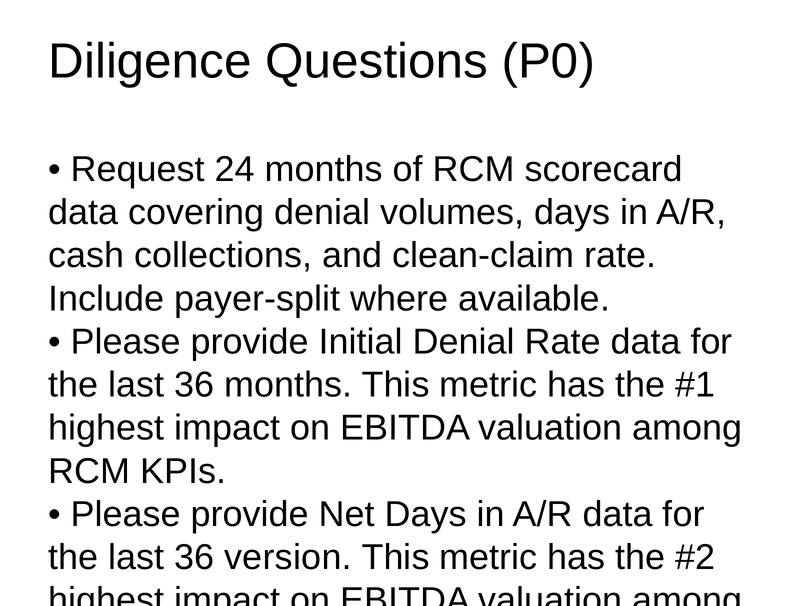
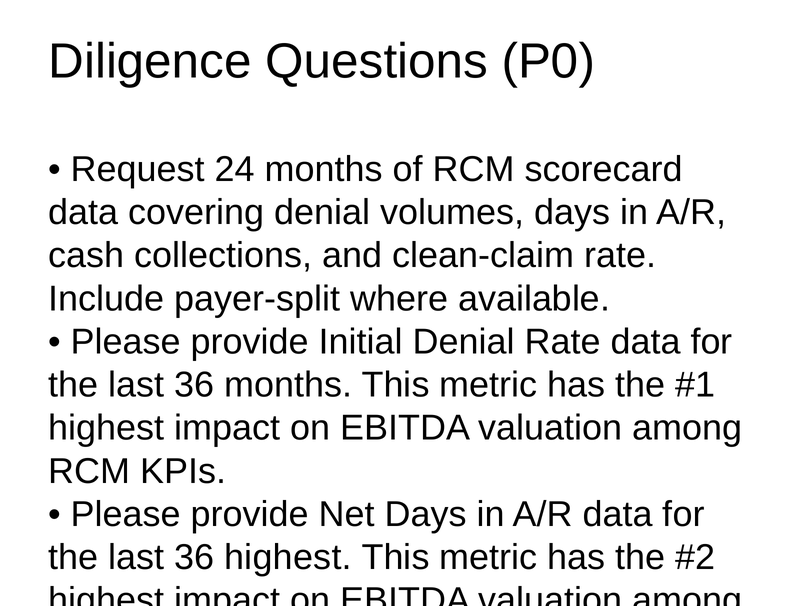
36 version: version -> highest (288, 558)
